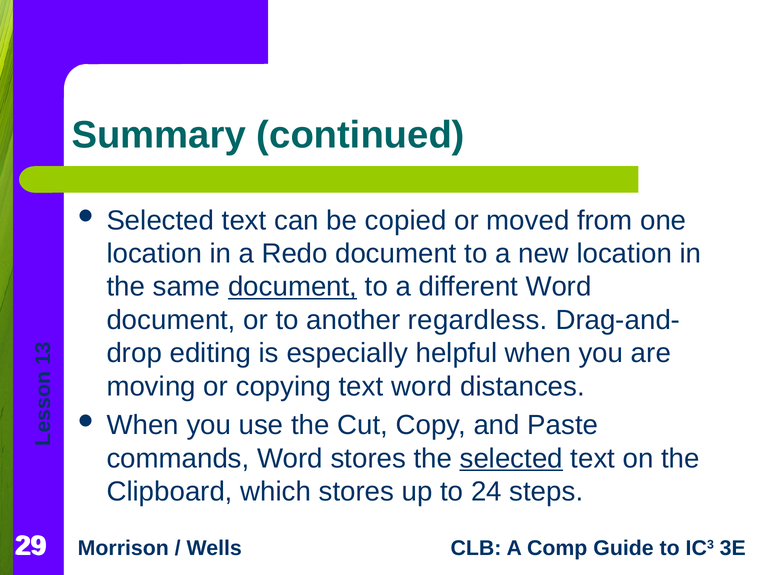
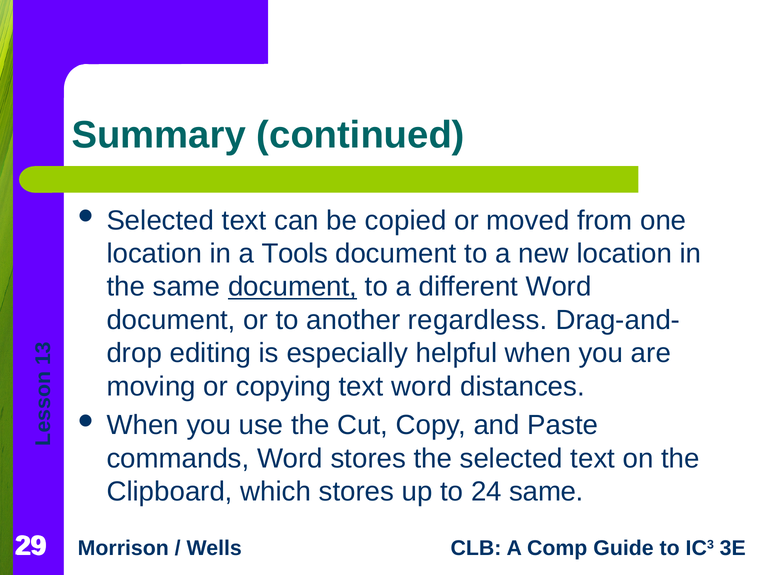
Redo: Redo -> Tools (295, 253)
selected underline: present -> none (511, 458)
24 steps: steps -> same (546, 491)
